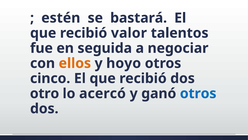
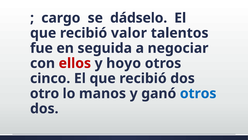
estén: estén -> cargo (61, 18)
bastará: bastará -> dádselo (139, 18)
ellos colour: orange -> red (75, 63)
acercó: acercó -> manos (102, 93)
